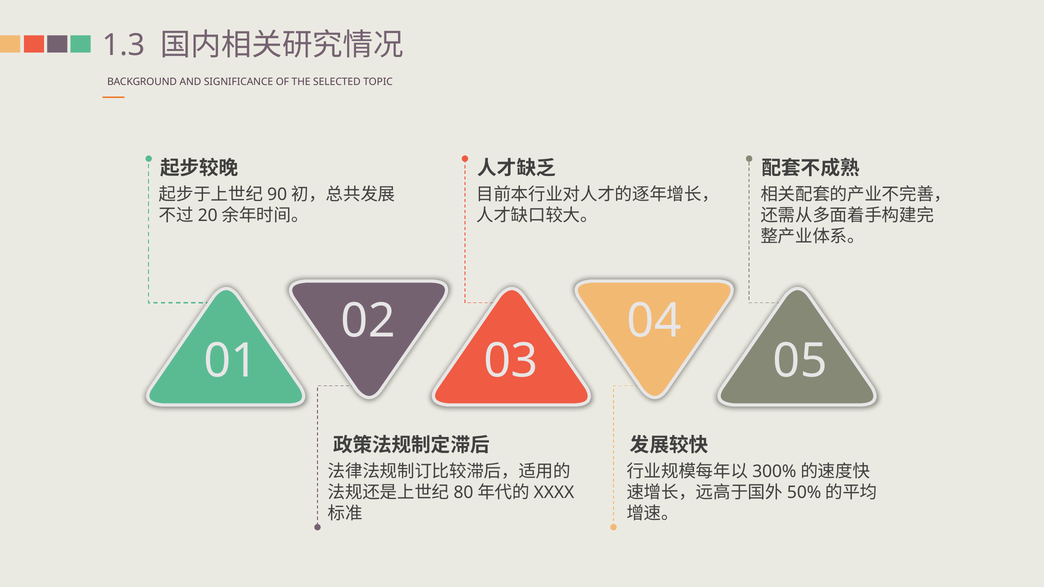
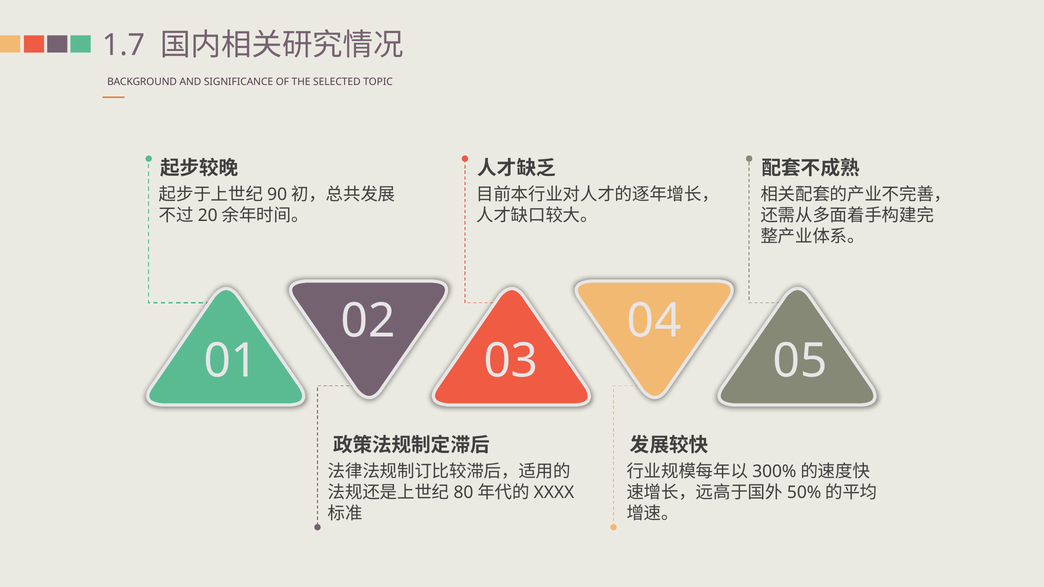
1.3: 1.3 -> 1.7 (124, 45)
